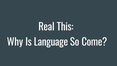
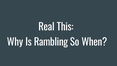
Language: Language -> Rambling (51, 42)
Come: Come -> When (94, 42)
